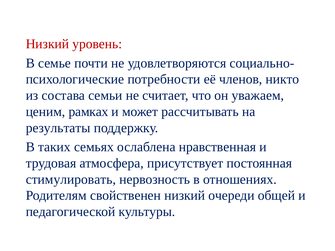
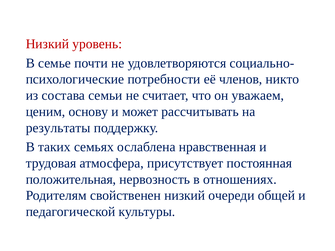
рамках: рамках -> основу (88, 112)
стимулировать: стимулировать -> положительная (71, 180)
